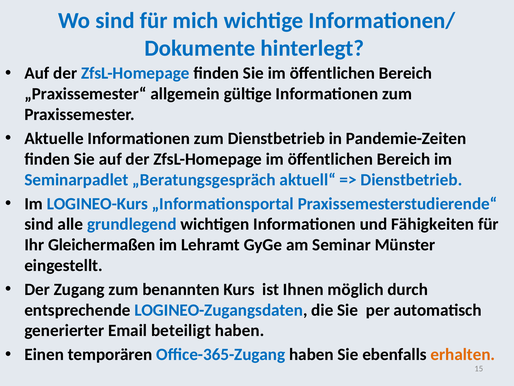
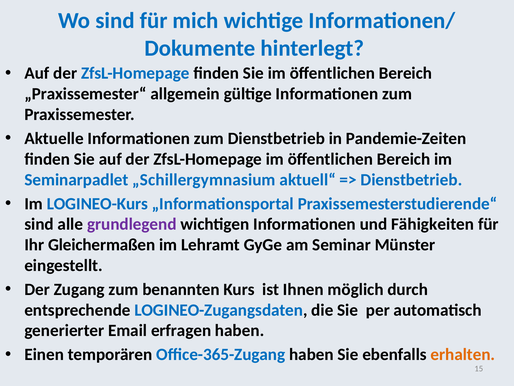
„Beratungsgespräch: „Beratungsgespräch -> „Schillergymnasium (204, 179)
grundlegend colour: blue -> purple (132, 224)
beteiligt: beteiligt -> erfragen (181, 330)
